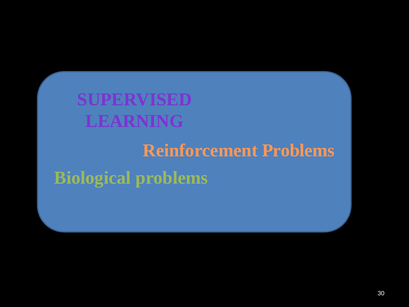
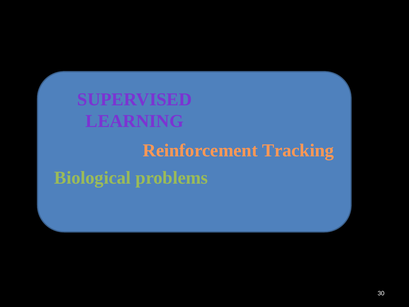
Reinforcement Problems: Problems -> Tracking (298, 151)
